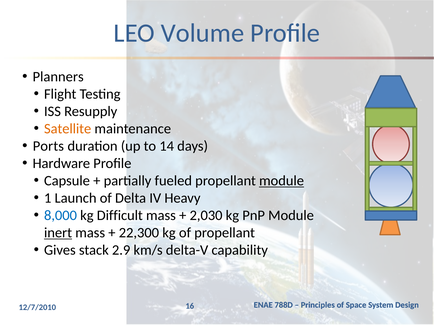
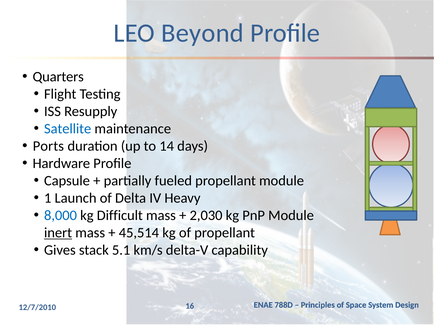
Volume: Volume -> Beyond (202, 33)
Planners: Planners -> Quarters (58, 77)
Satellite colour: orange -> blue (68, 129)
module underline: present -> none (282, 181)
22,300: 22,300 -> 45,514 (139, 233)
2.9: 2.9 -> 5.1 (121, 251)
